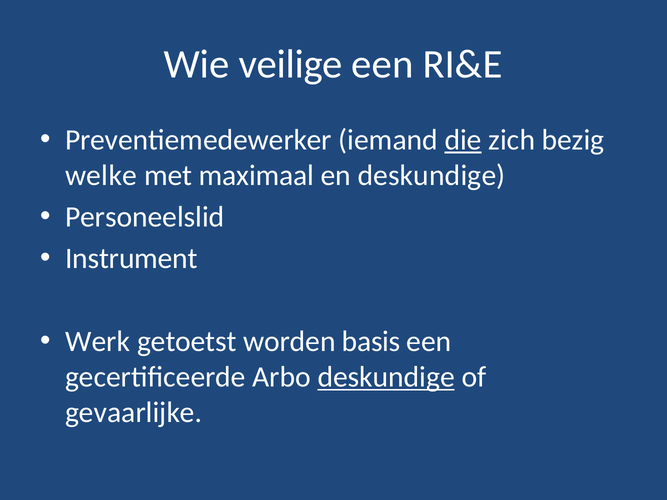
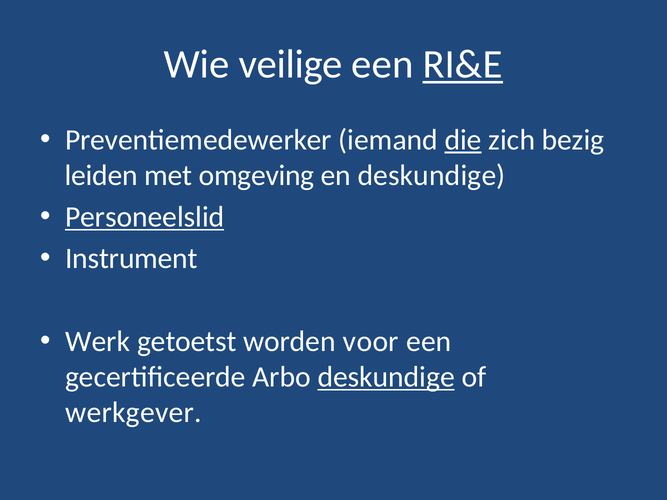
RI&E underline: none -> present (463, 65)
welke: welke -> leiden (101, 176)
maximaal: maximaal -> omgeving (257, 176)
Personeelslid underline: none -> present (145, 217)
basis: basis -> voor (371, 342)
gevaarlijke: gevaarlijke -> werkgever (133, 413)
